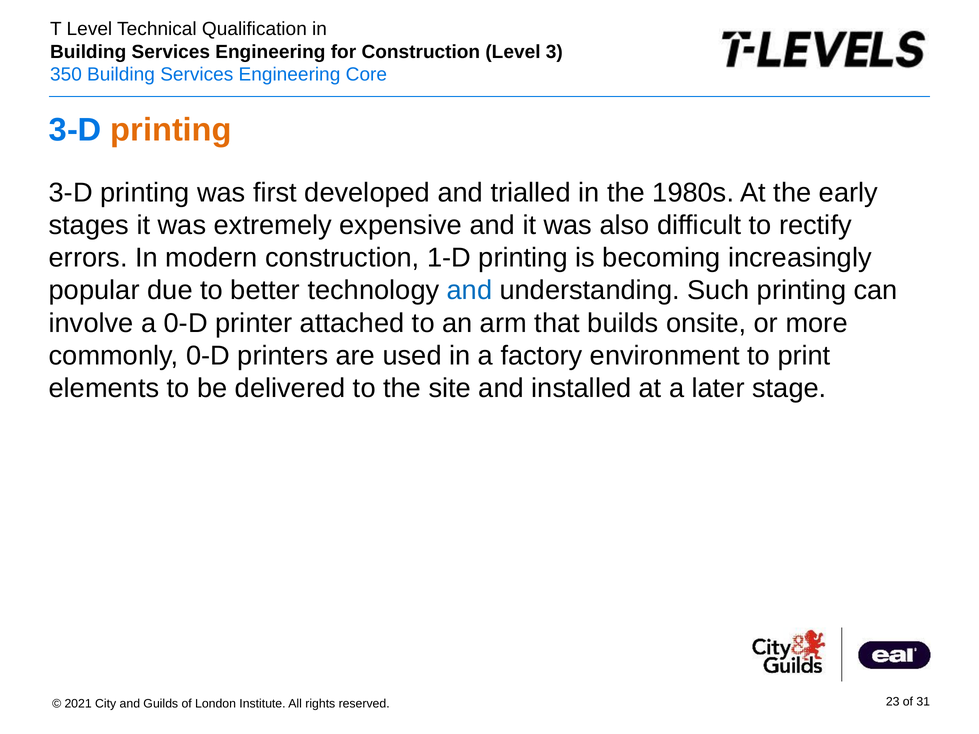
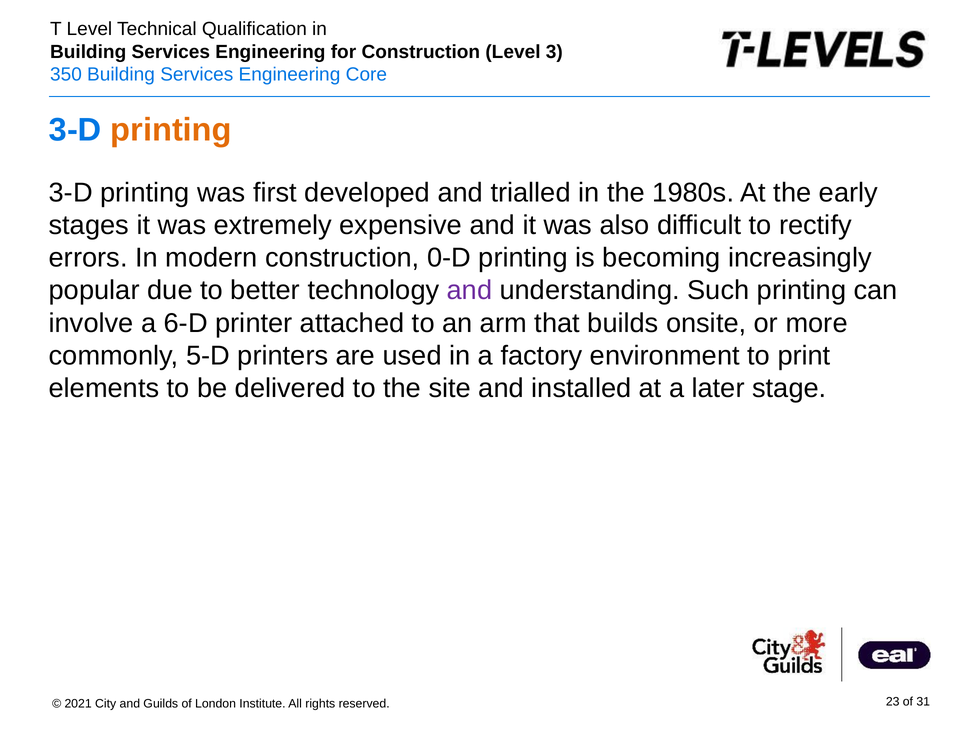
1-D: 1-D -> 0-D (449, 258)
and colour: blue -> purple (469, 291)
a 0-D: 0-D -> 6-D (186, 323)
commonly 0-D: 0-D -> 5-D (208, 356)
